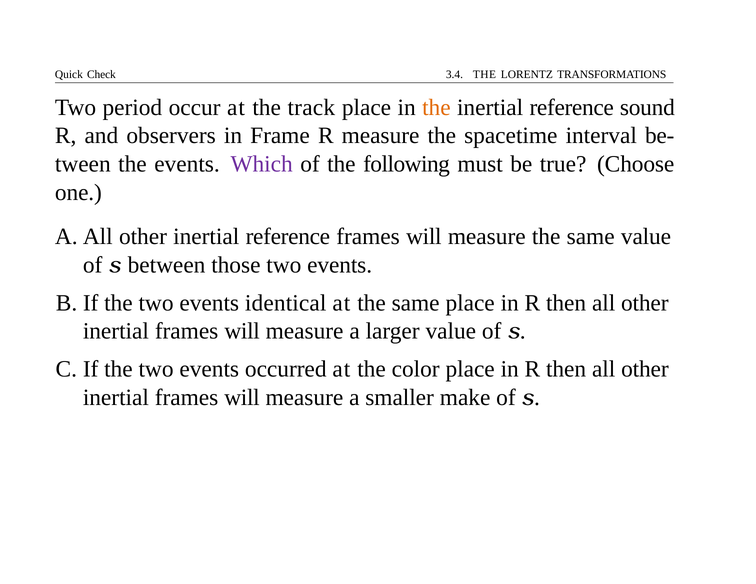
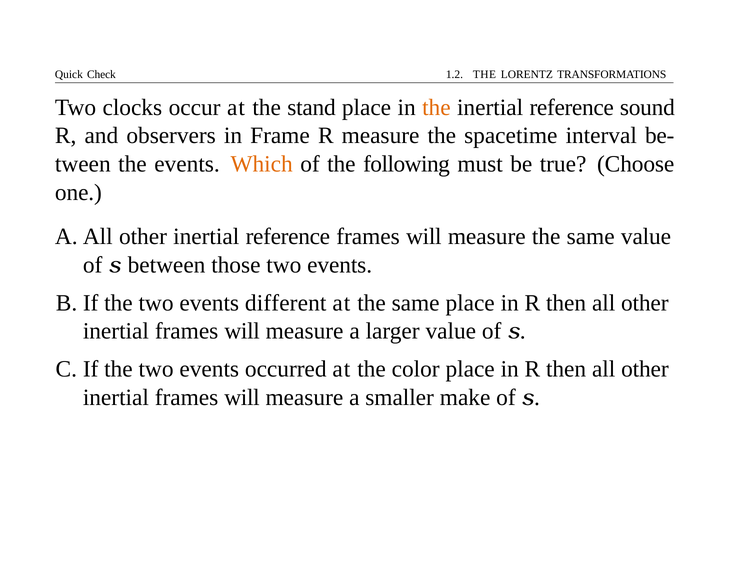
3.4: 3.4 -> 1.2 (454, 75)
period: period -> clocks (132, 107)
track: track -> stand (312, 107)
Which colour: purple -> orange (262, 164)
identical: identical -> different (286, 303)
